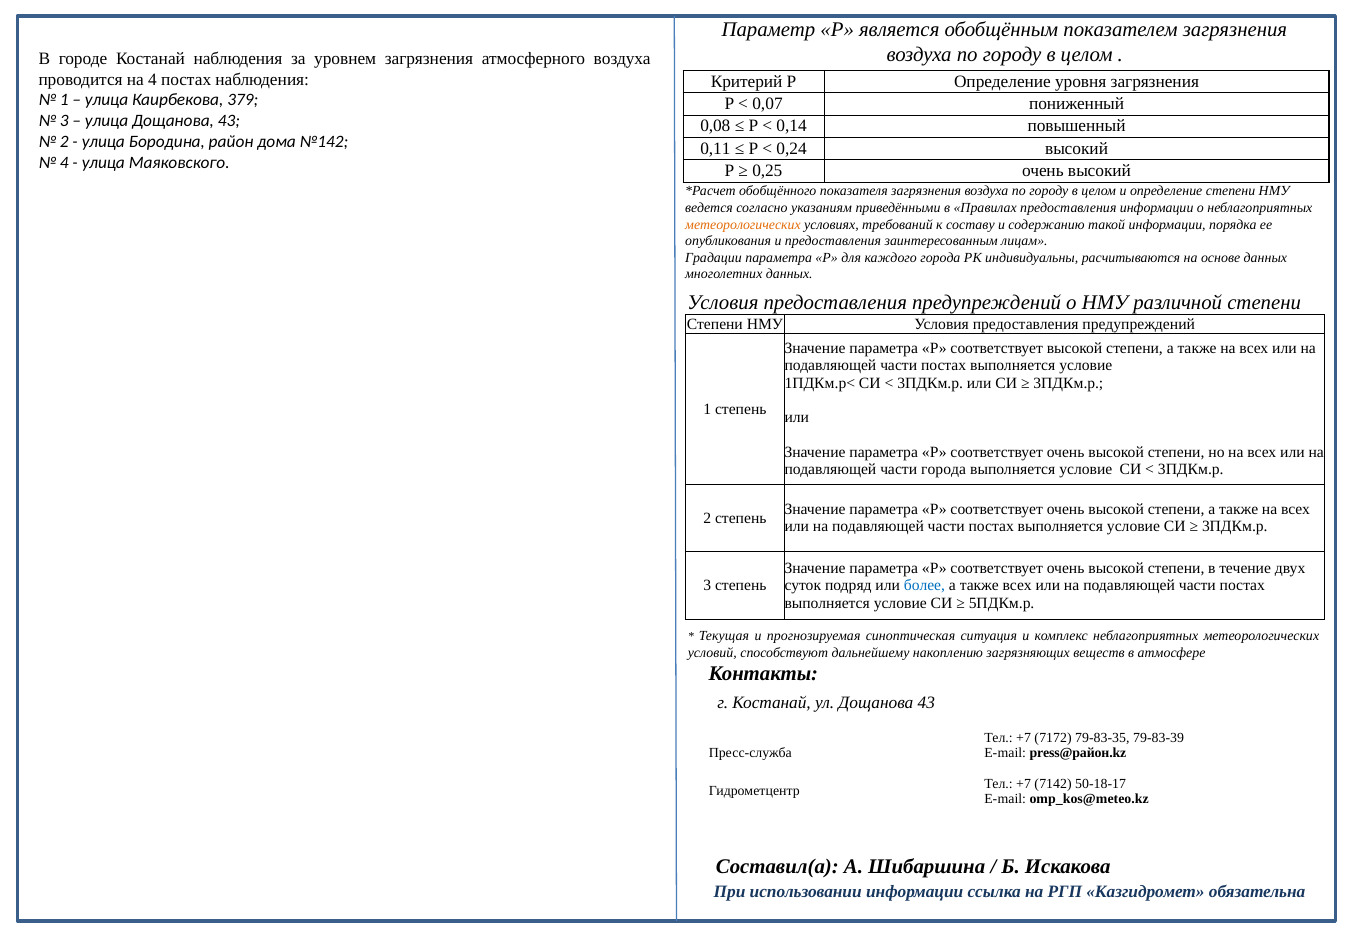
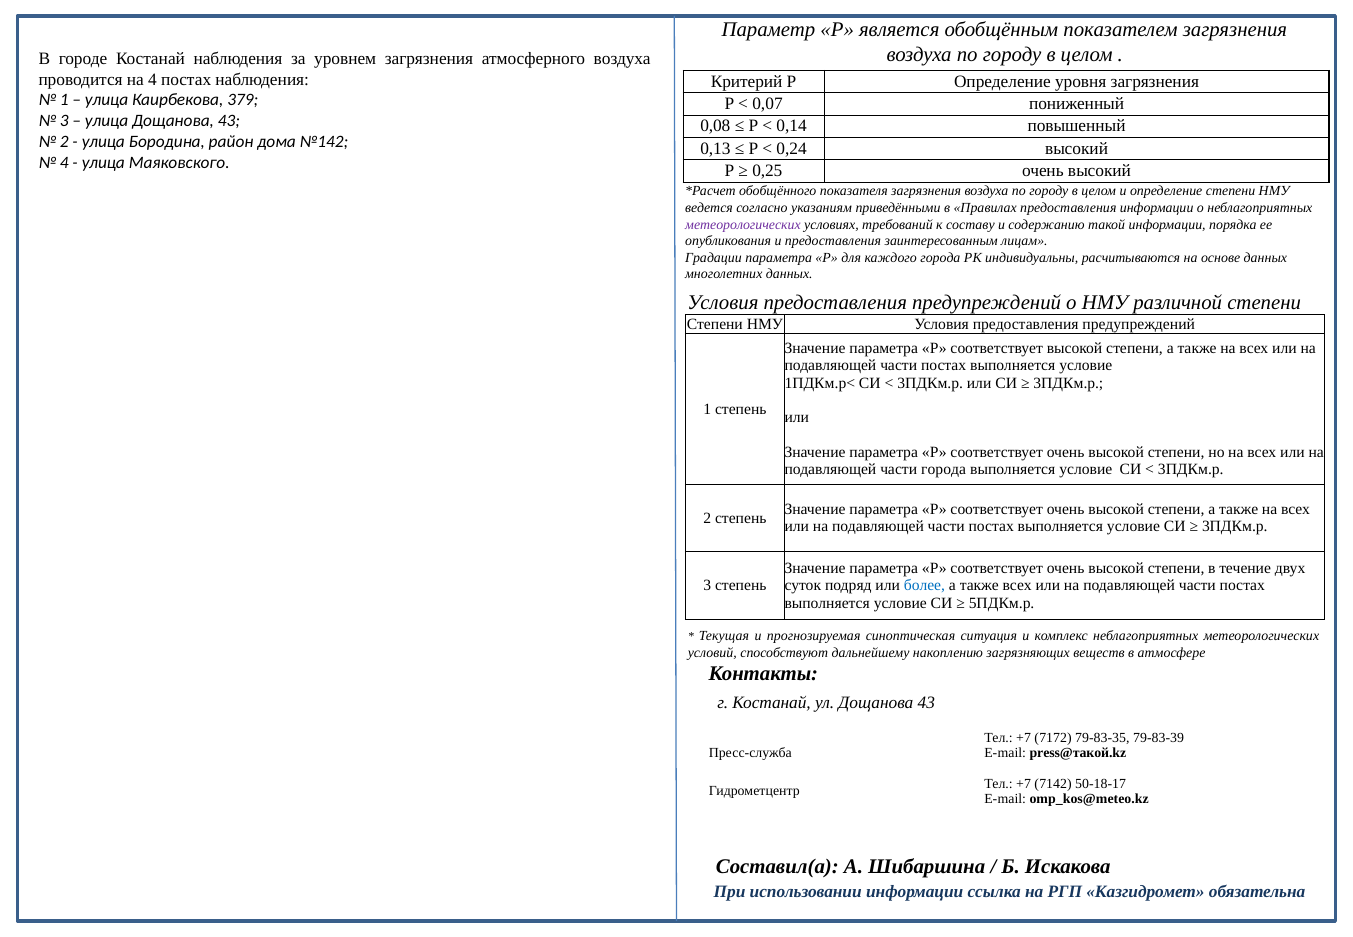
0,11: 0,11 -> 0,13 (715, 148)
метеорологических colour: orange -> purple (743, 224)
press@район.kz: press@район.kz -> press@такой.kz (1078, 753)
